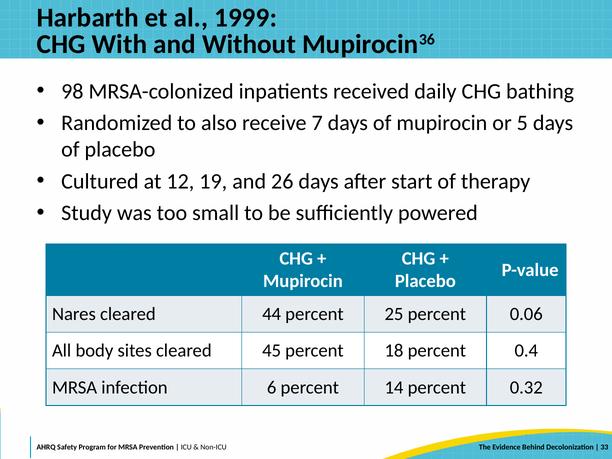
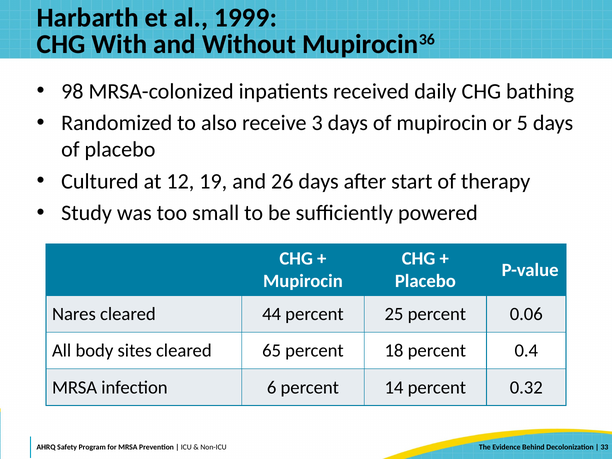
7: 7 -> 3 (317, 123)
45: 45 -> 65 (272, 351)
